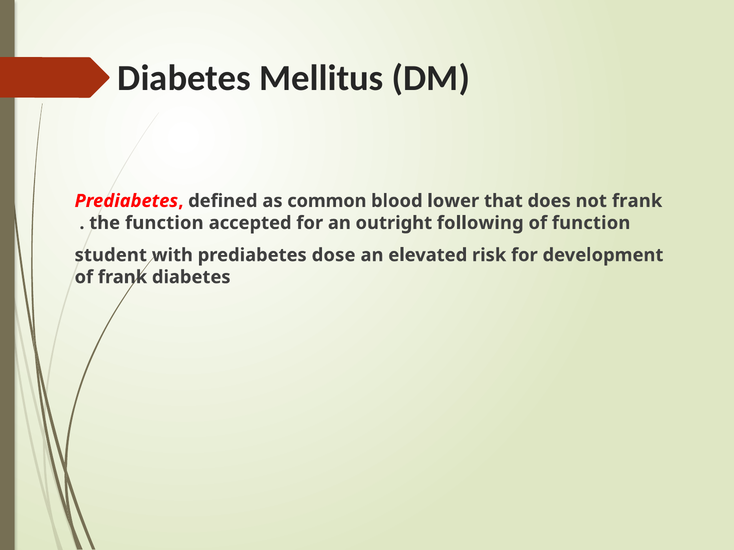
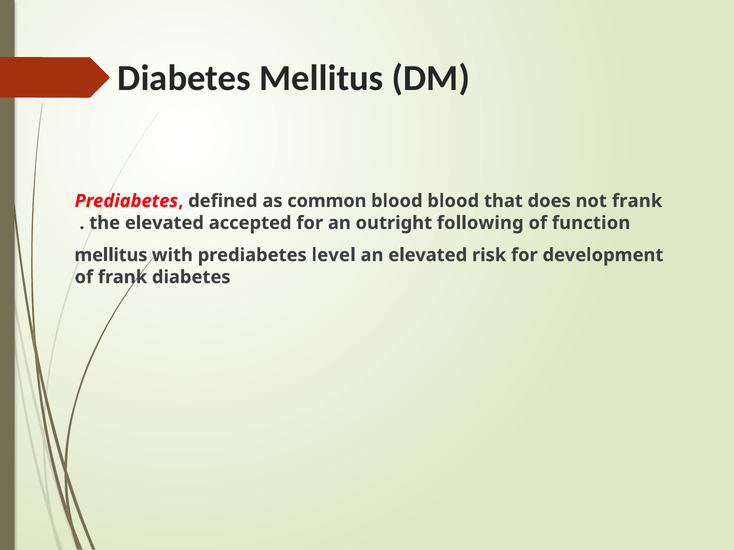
blood lower: lower -> blood (453, 201)
the function: function -> elevated (164, 223)
student: student -> mellitus (111, 255)
dose: dose -> level (334, 255)
